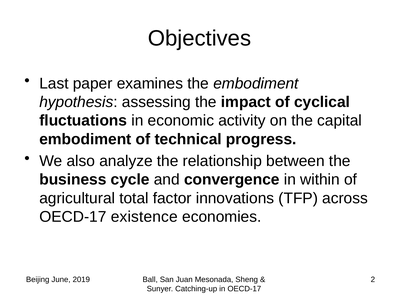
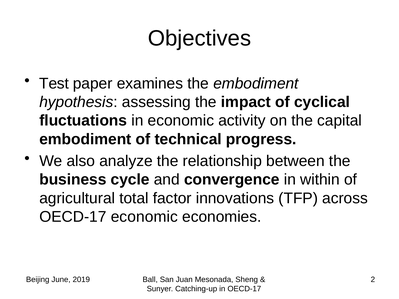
Last: Last -> Test (54, 83)
OECD-17 existence: existence -> economic (144, 217)
